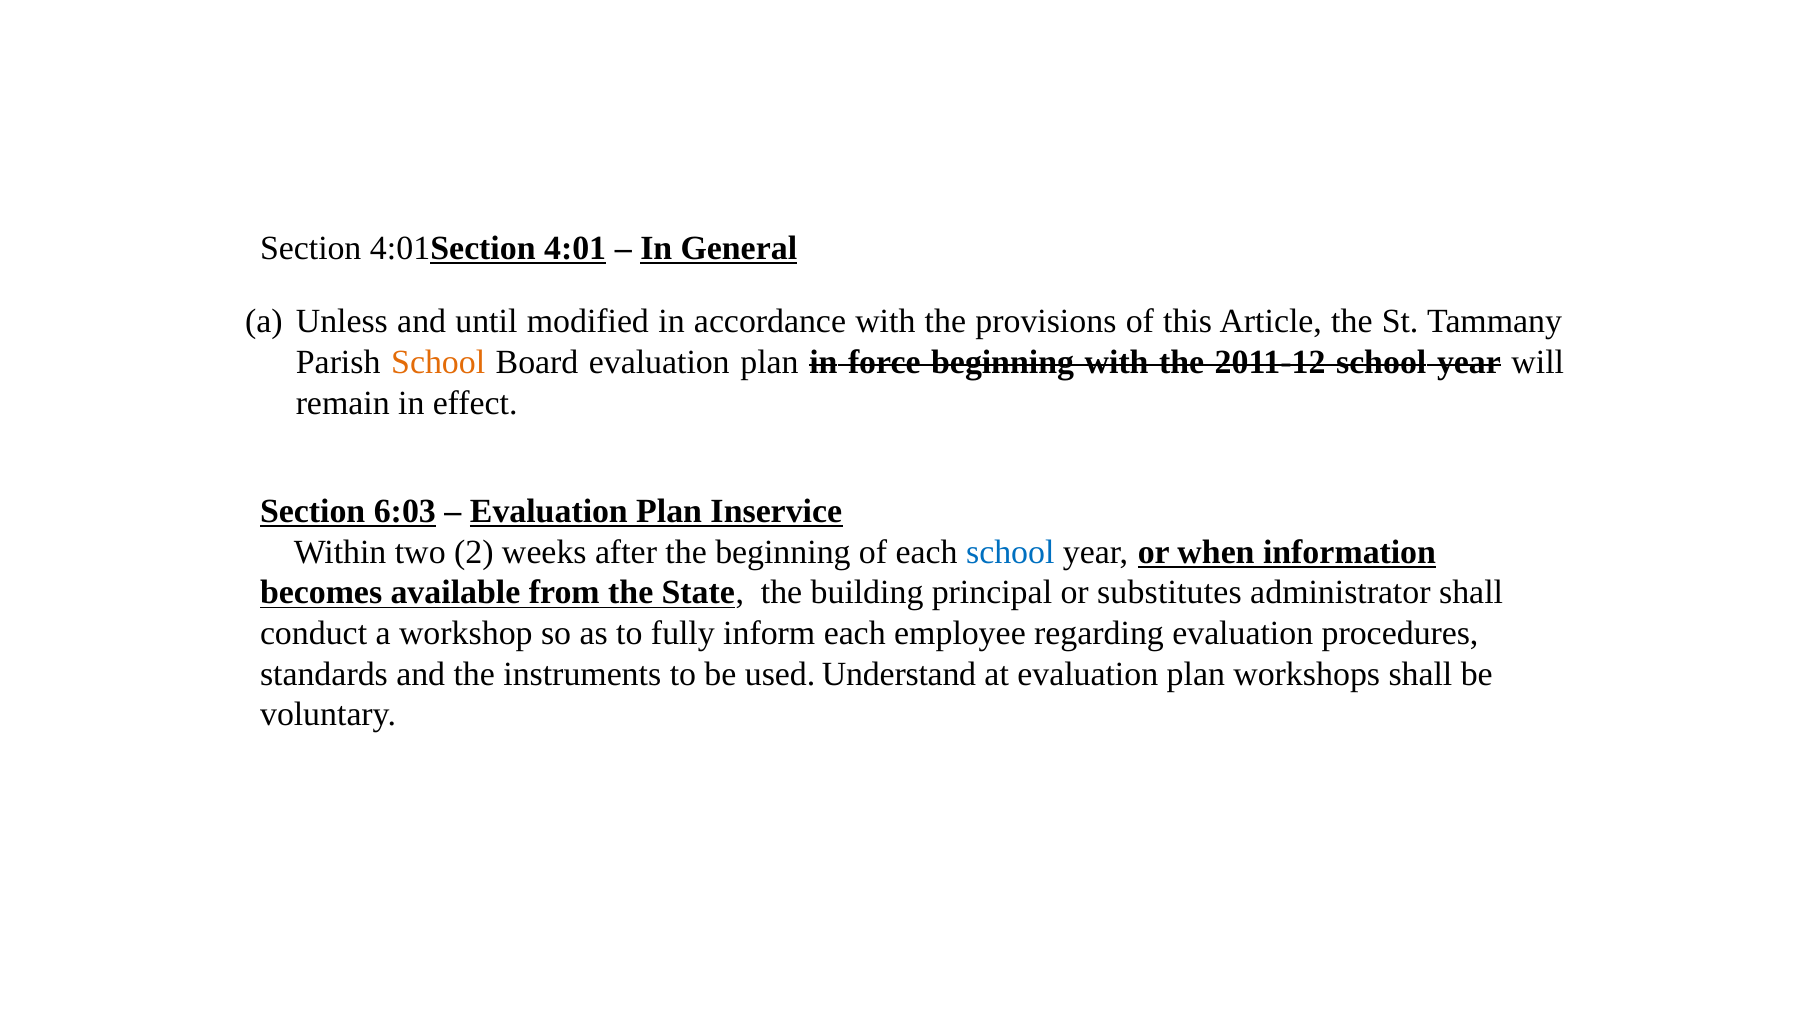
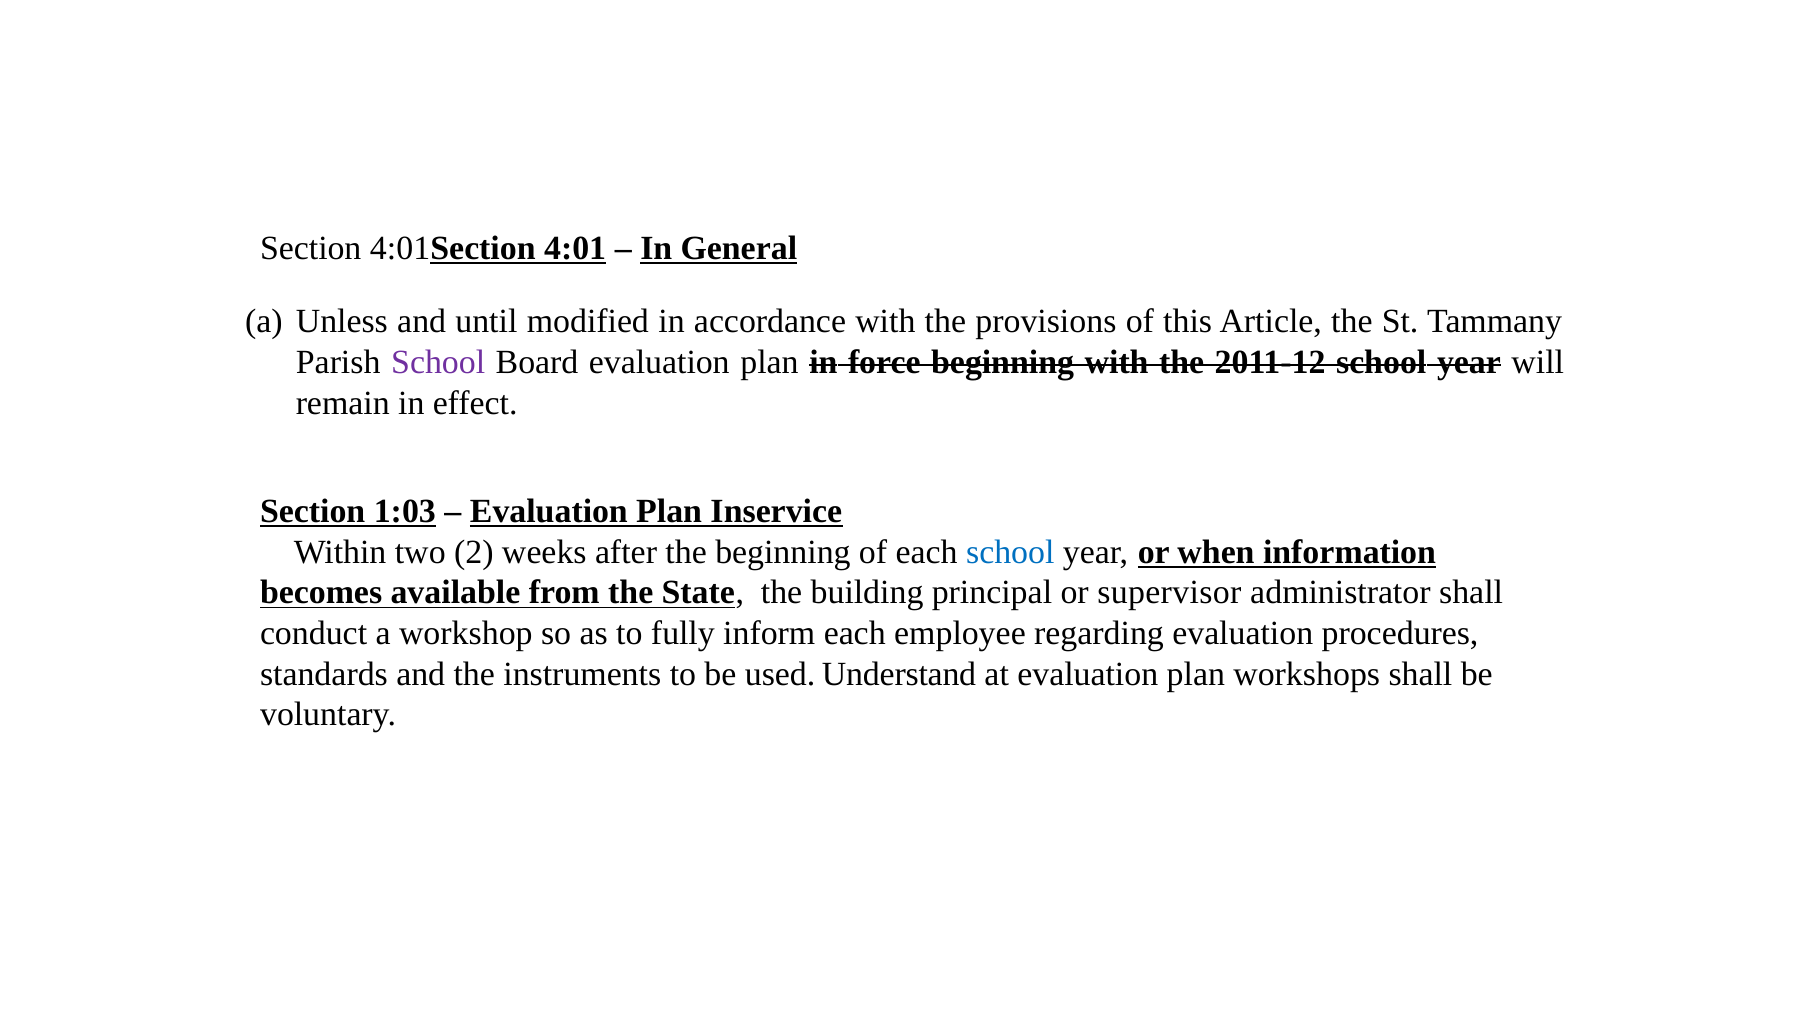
School colour: orange -> purple (438, 363)
6:03: 6:03 -> 1:03 (405, 511)
substitutes: substitutes -> supervisor (1169, 593)
